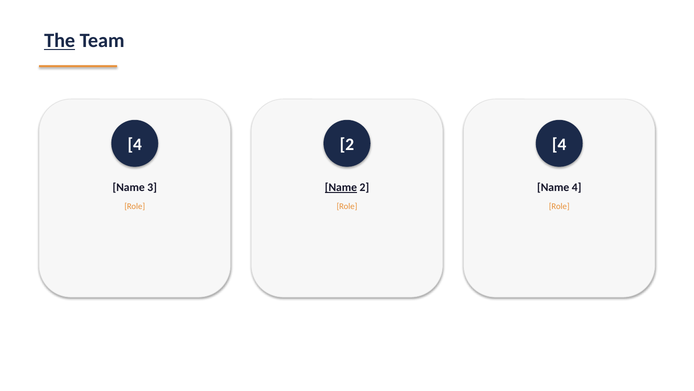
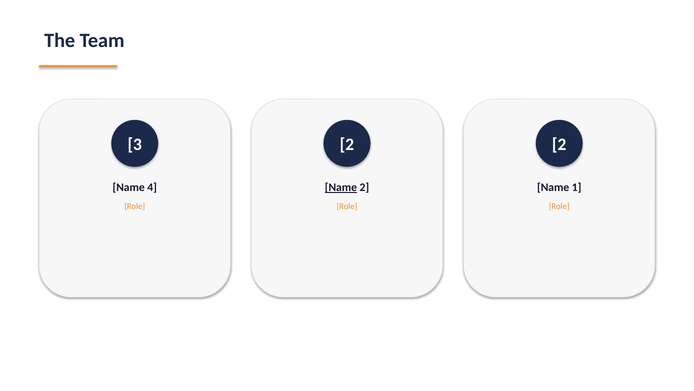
The underline: present -> none (60, 41)
4: 4 -> 3 (135, 144)
4: 4 -> 2 (559, 144)
3: 3 -> 4 (152, 187)
Name 4: 4 -> 1 (577, 187)
